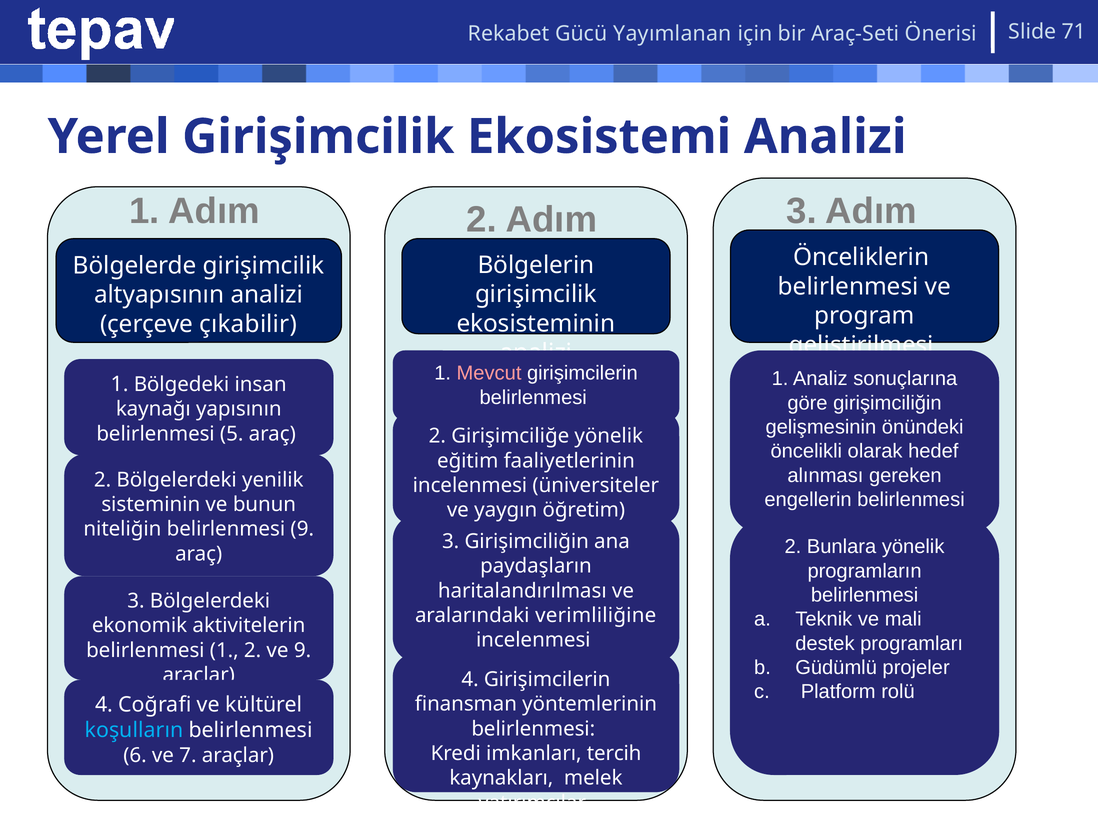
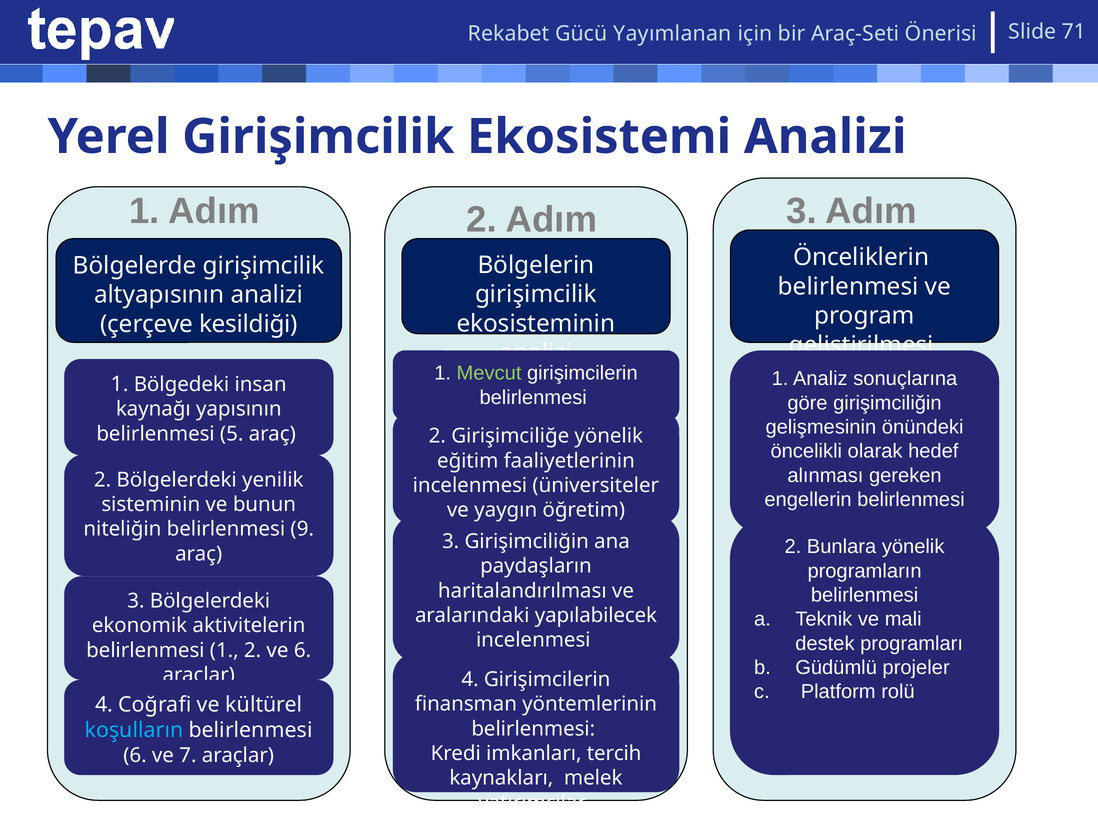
çıkabilir: çıkabilir -> kesildiği (248, 324)
Mevcut colour: pink -> light green (489, 374)
verimliliğine: verimliliğine -> yapılabilecek (596, 616)
ve 9: 9 -> 6 (303, 651)
